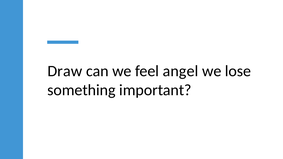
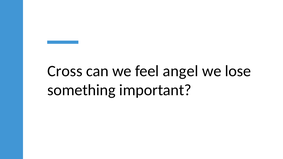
Draw: Draw -> Cross (65, 71)
